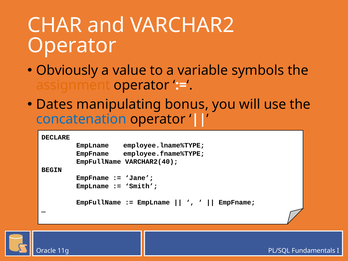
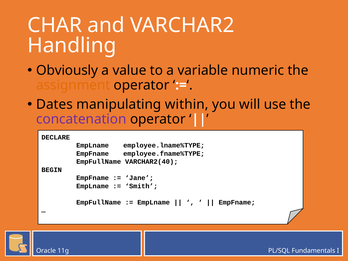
Operator: Operator -> Handling (72, 45)
symbols: symbols -> numeric (258, 71)
bonus: bonus -> within (187, 105)
concatenation colour: blue -> purple (81, 119)
